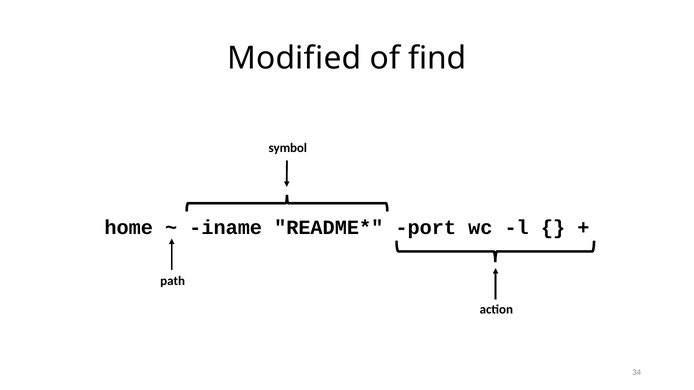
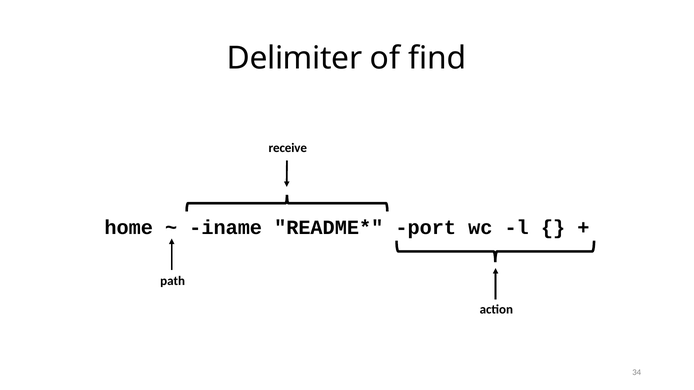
Modified: Modified -> Delimiter (294, 58)
symbol: symbol -> receive (288, 148)
